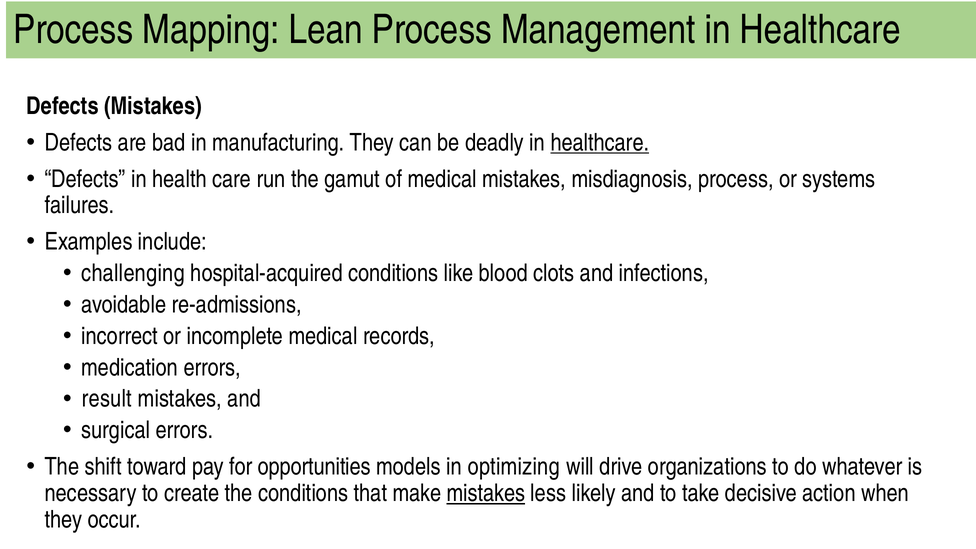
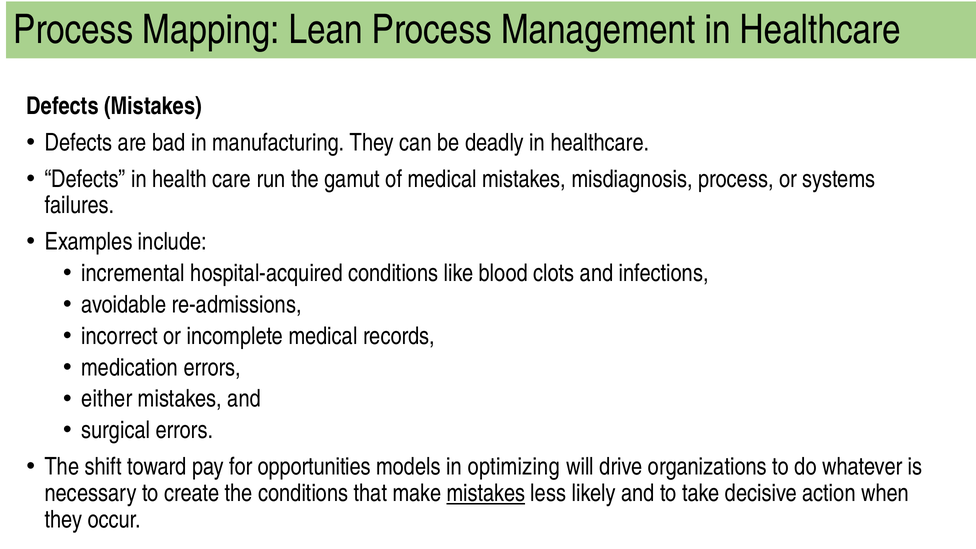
healthcare underline: present -> none (600, 142)
challenging: challenging -> incremental (133, 273)
result: result -> either (107, 399)
